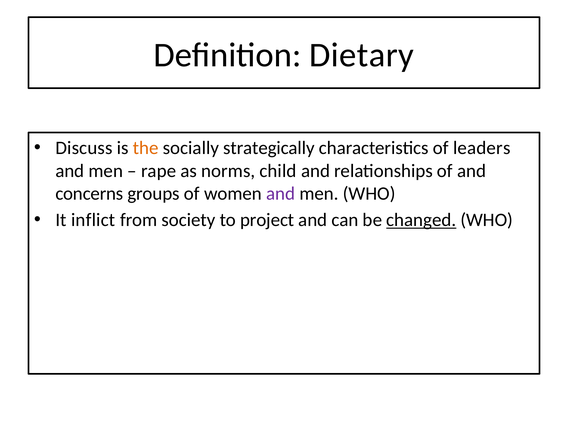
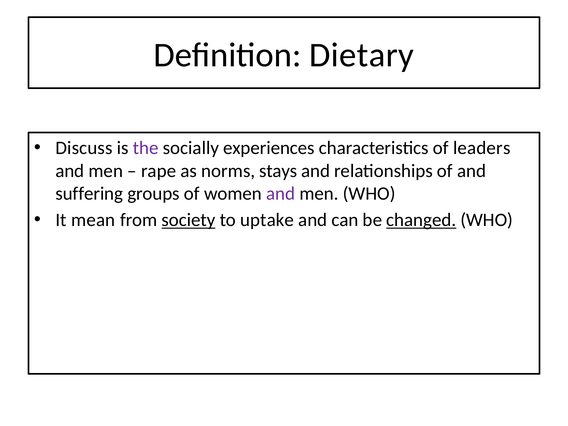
the colour: orange -> purple (146, 148)
strategically: strategically -> experiences (269, 148)
child: child -> stays (278, 171)
concerns: concerns -> suffering (89, 194)
inflict: inflict -> mean (93, 220)
society underline: none -> present (189, 220)
project: project -> uptake (267, 220)
